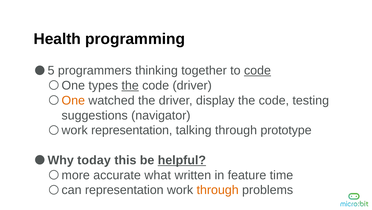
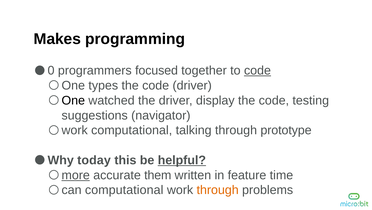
Health: Health -> Makes (57, 39)
5: 5 -> 0 (51, 70)
thinking: thinking -> focused (157, 70)
the underline: present -> none (130, 85)
One colour: orange -> black (73, 100)
work representation: representation -> computational (132, 130)
more underline: none -> present (76, 175)
what: what -> them (158, 175)
can representation: representation -> computational (124, 189)
